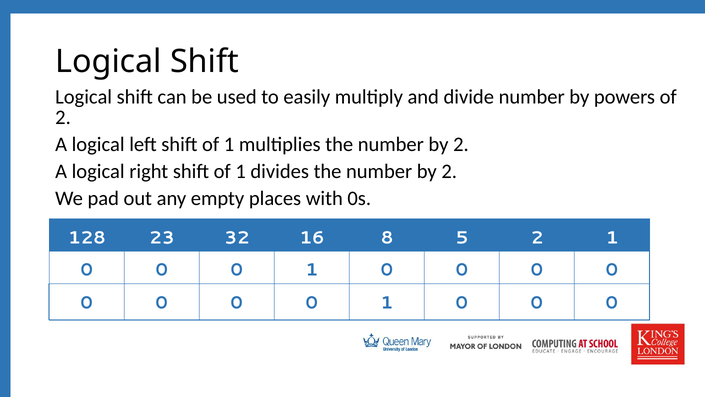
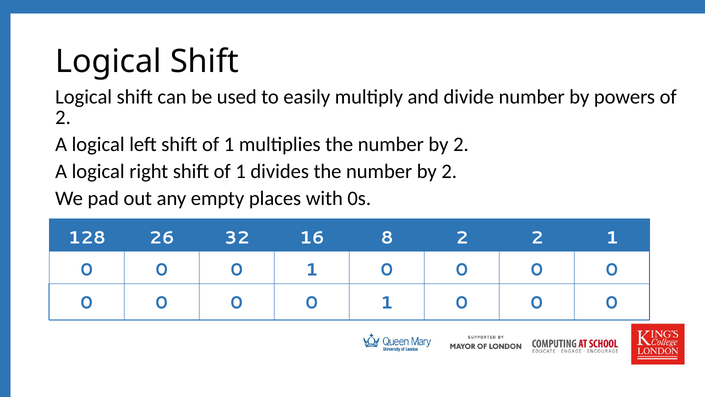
23: 23 -> 26 (162, 238)
8 5: 5 -> 2 (462, 238)
